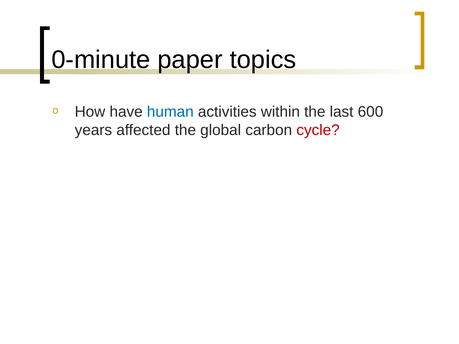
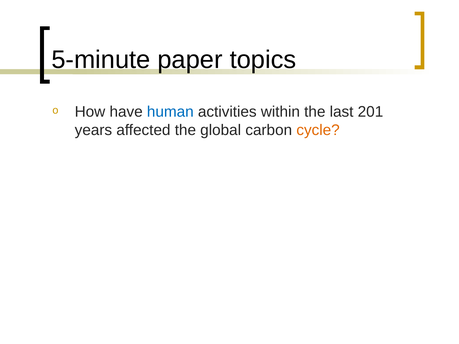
0-minute: 0-minute -> 5-minute (101, 60)
600: 600 -> 201 (370, 112)
cycle colour: red -> orange (318, 130)
